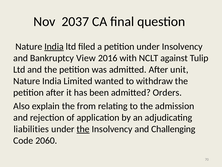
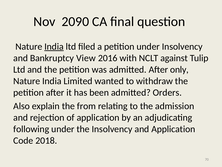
2037: 2037 -> 2090 (75, 21)
unit: unit -> only (179, 69)
liabilities: liabilities -> following (31, 129)
the underline: present -> none (83, 129)
and Challenging: Challenging -> Application (173, 129)
2060: 2060 -> 2018 (46, 140)
